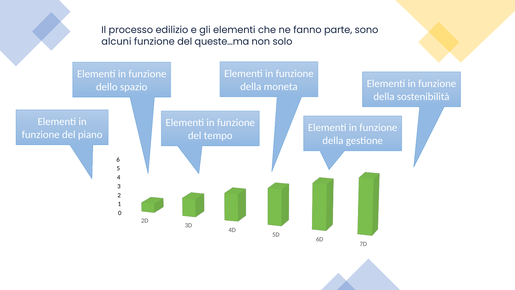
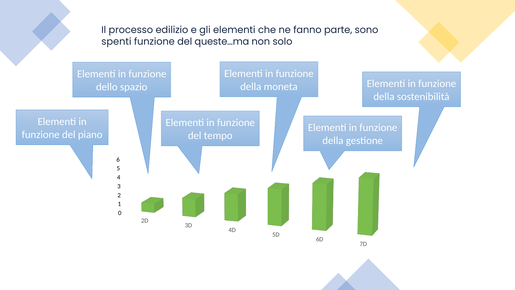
alcuni: alcuni -> spenti (116, 42)
